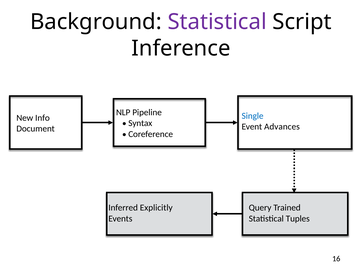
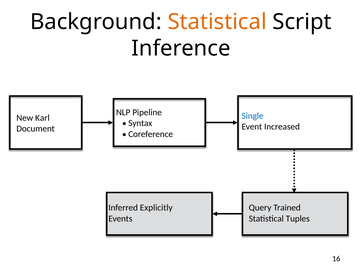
Statistical colour: purple -> orange (217, 22)
Info: Info -> Karl (42, 118)
Advances: Advances -> Increased (282, 127)
